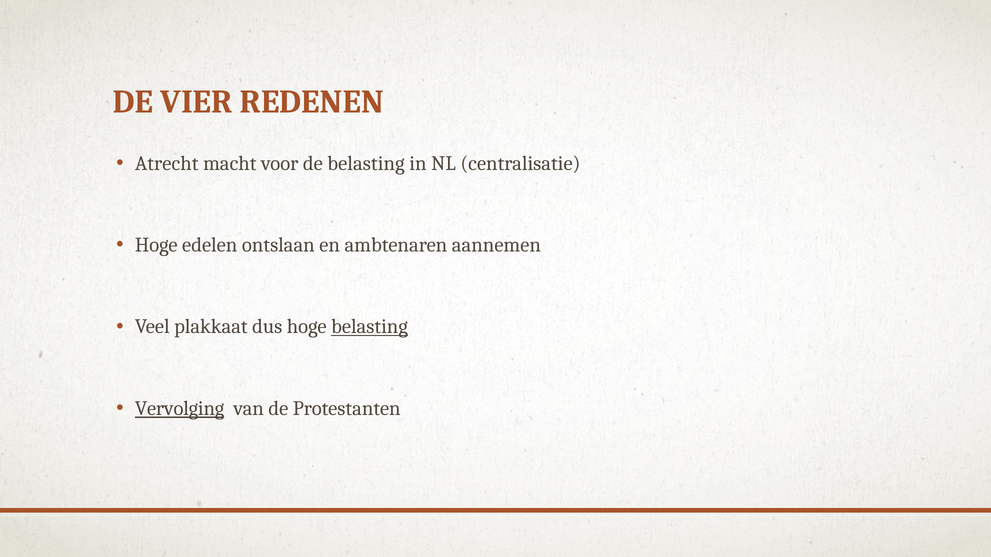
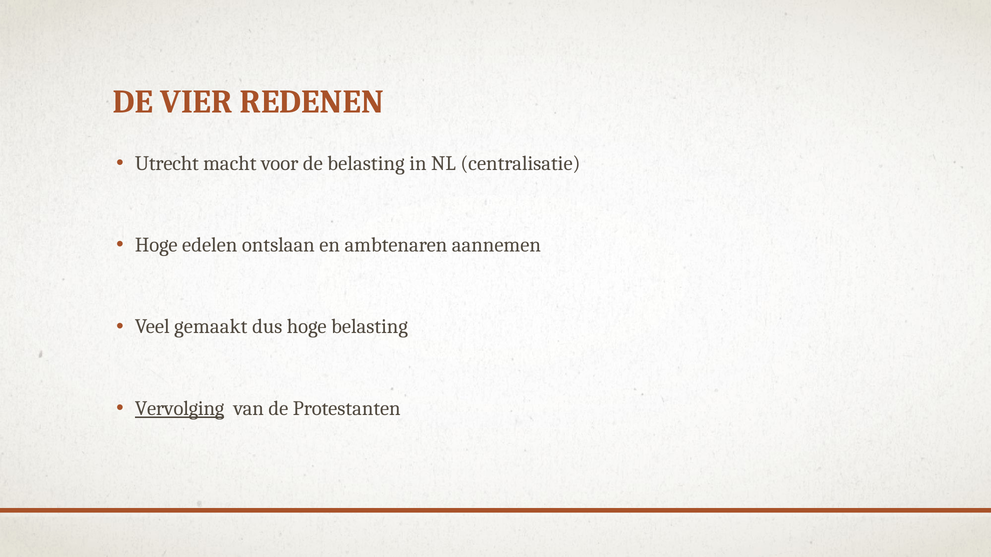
Atrecht: Atrecht -> Utrecht (167, 163)
plakkaat: plakkaat -> gemaakt (211, 327)
belasting underline: present -> none (370, 327)
